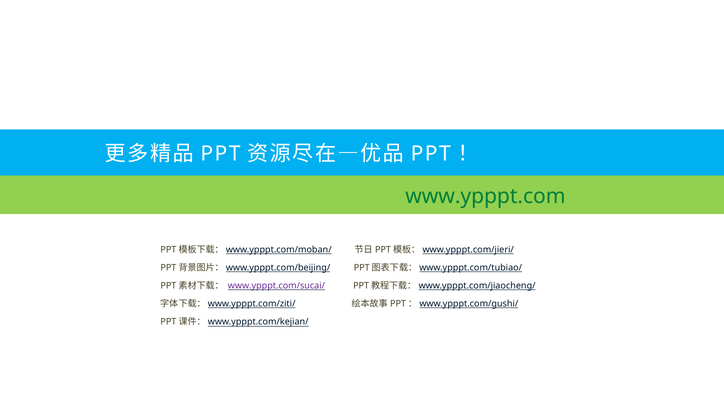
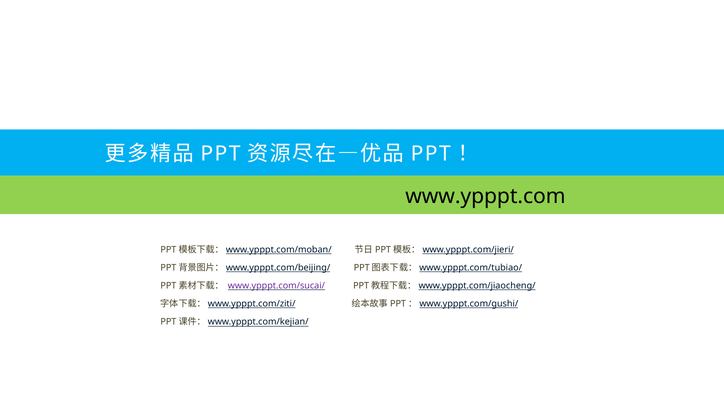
www.ypppt.com colour: green -> black (485, 196)
